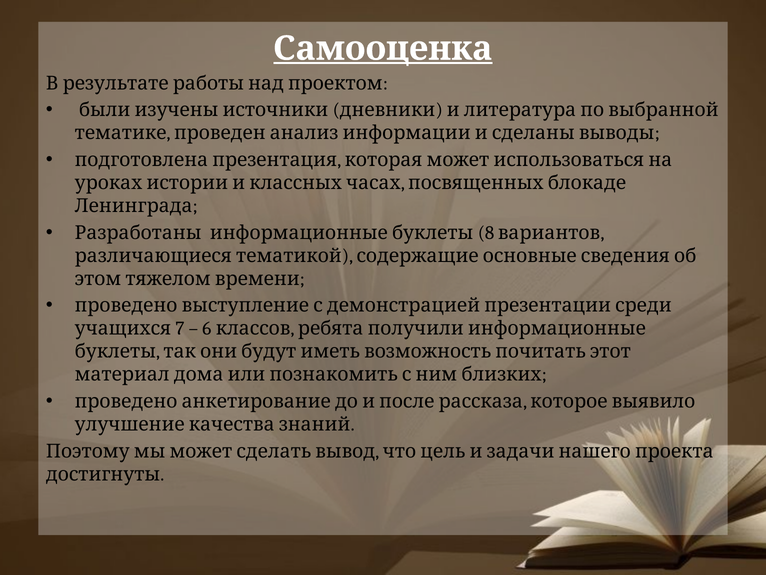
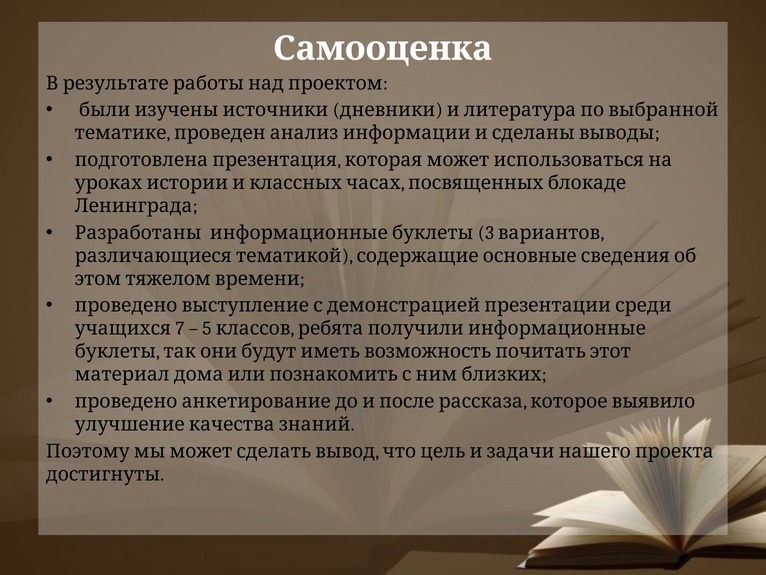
Самооценка underline: present -> none (383, 48)
8: 8 -> 3 (486, 233)
6: 6 -> 5 (207, 328)
